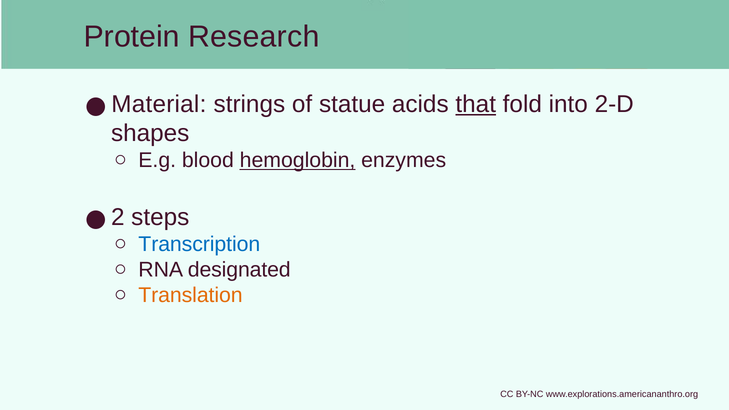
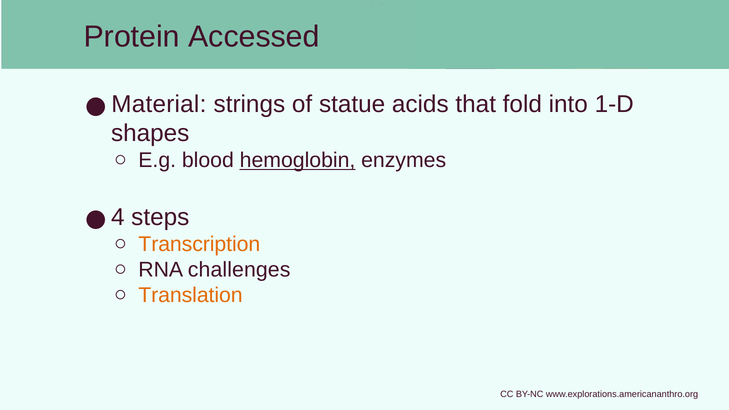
Research: Research -> Accessed (254, 37)
that underline: present -> none (476, 104)
2-D: 2-D -> 1-D (614, 104)
2: 2 -> 4 (118, 217)
Transcription colour: blue -> orange (199, 244)
designated: designated -> challenges (239, 270)
